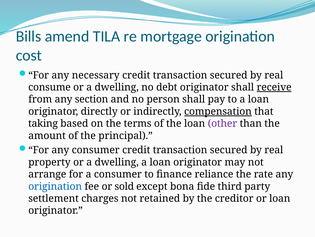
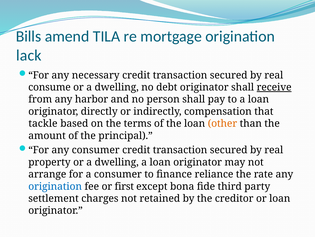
cost: cost -> lack (29, 55)
section: section -> harbor (92, 99)
compensation underline: present -> none (218, 111)
taking: taking -> tackle (43, 123)
other colour: purple -> orange (222, 123)
sold: sold -> first (124, 186)
